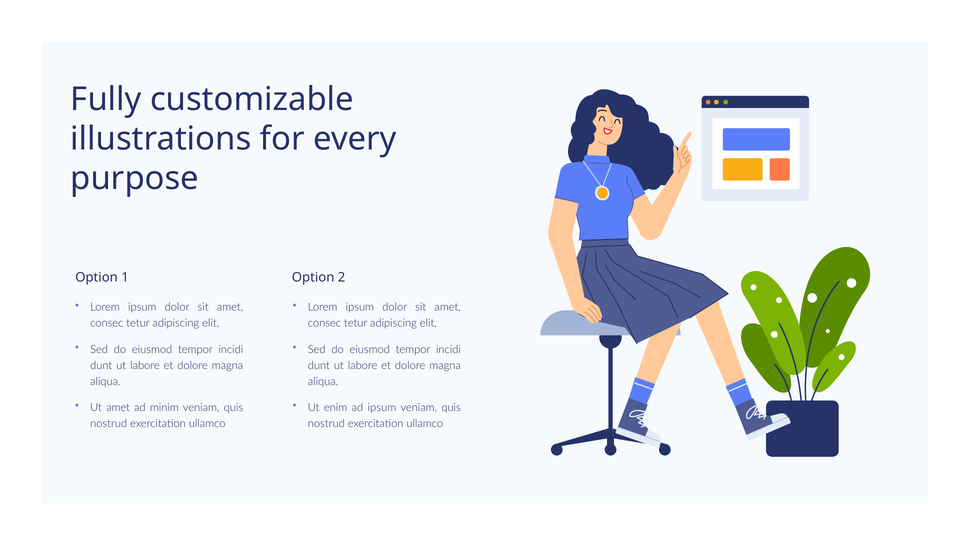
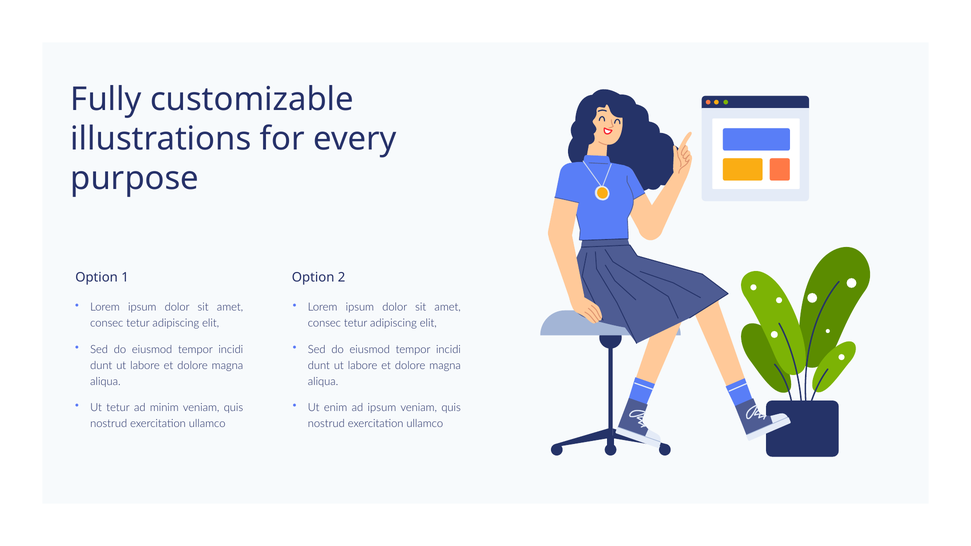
Ut amet: amet -> tetur (118, 408)
